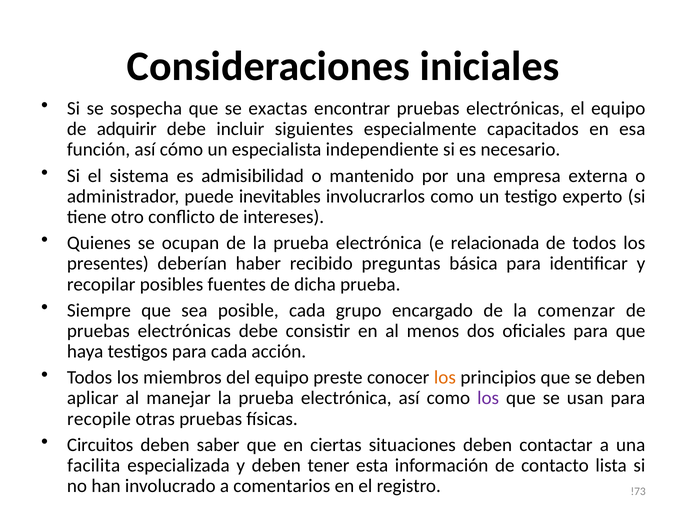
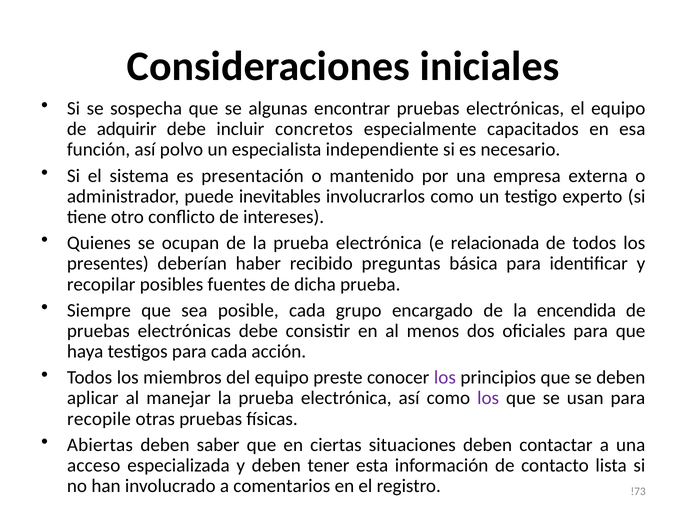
exactas: exactas -> algunas (278, 108)
siguientes: siguientes -> concretos (314, 129)
cómo: cómo -> polvo (181, 150)
admisibilidad: admisibilidad -> presentación (253, 176)
comenzar: comenzar -> encendida (577, 310)
los colour: orange -> purple (445, 378)
Circuitos: Circuitos -> Abiertas (100, 445)
facilita: facilita -> acceso (94, 466)
